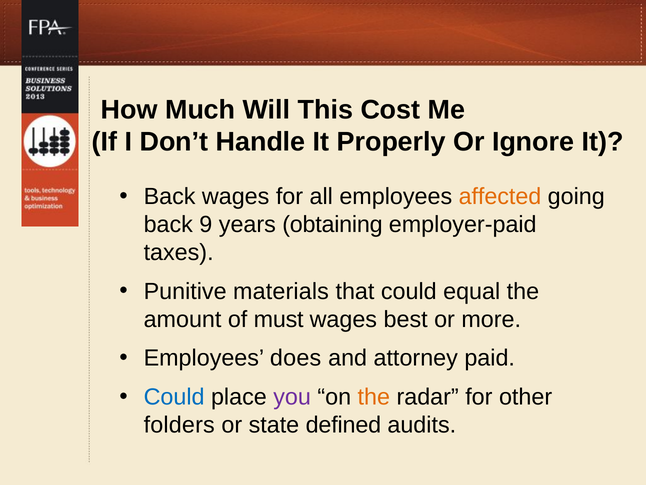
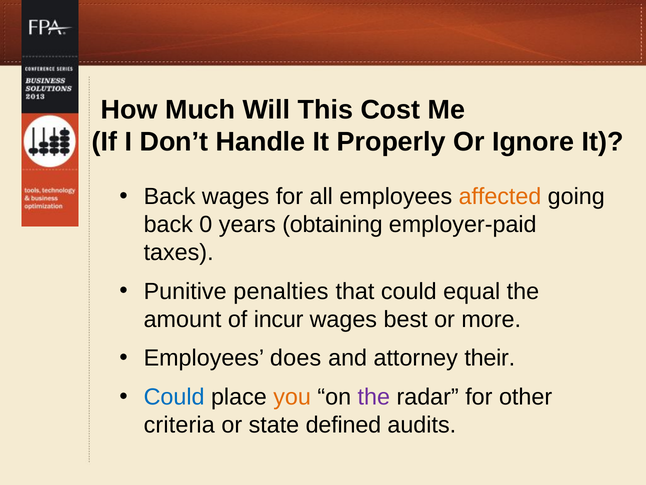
9: 9 -> 0 (206, 224)
materials: materials -> penalties (281, 291)
must: must -> incur (279, 319)
paid: paid -> their (490, 358)
you colour: purple -> orange (292, 397)
the colour: orange -> purple (374, 397)
folders: folders -> criteria (179, 425)
